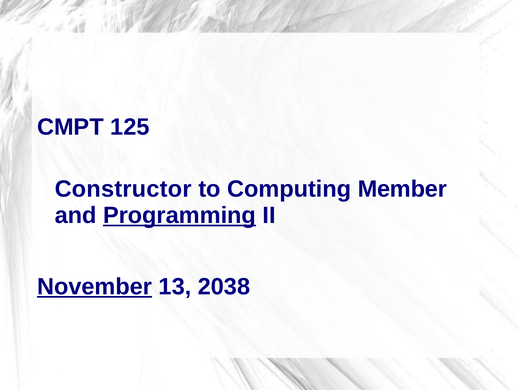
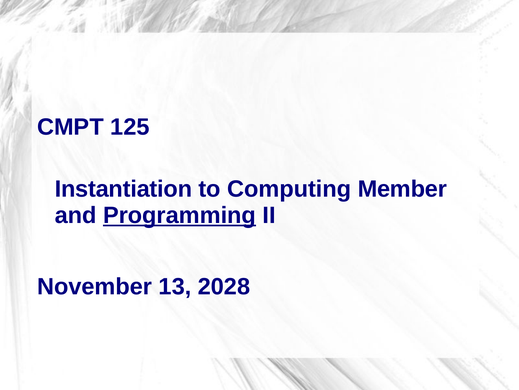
Constructor: Constructor -> Instantiation (123, 189)
November underline: present -> none (95, 286)
2038: 2038 -> 2028 (224, 286)
